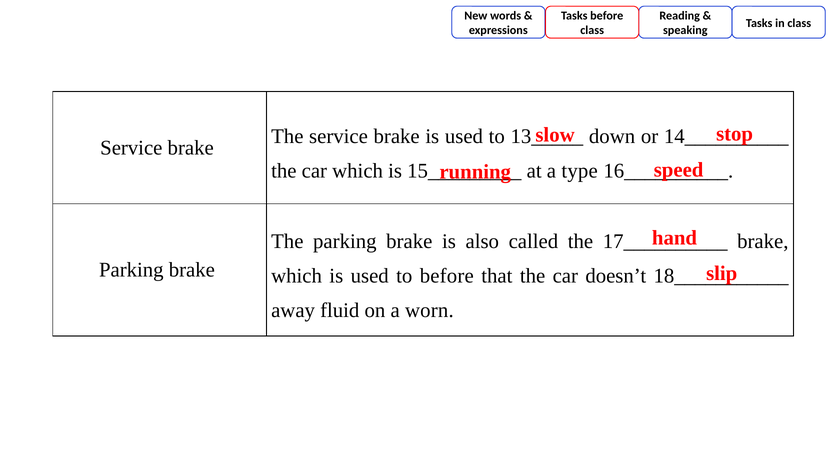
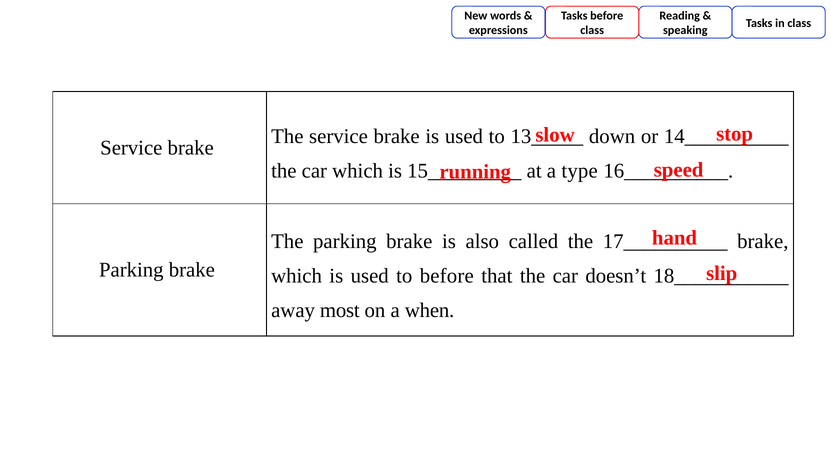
fluid: fluid -> most (340, 310)
worn: worn -> when (430, 310)
